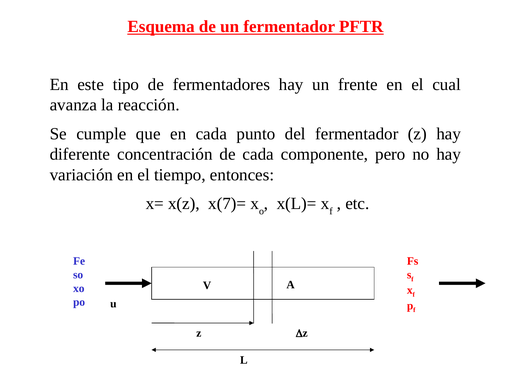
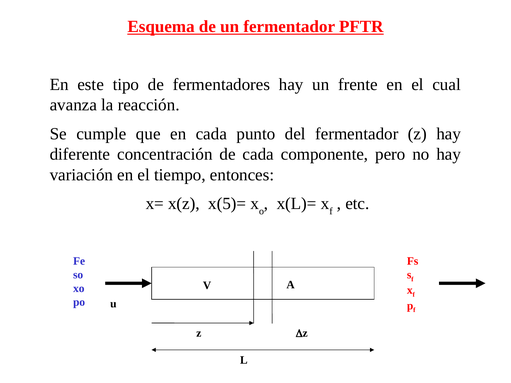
x(7)=: x(7)= -> x(5)= (227, 204)
